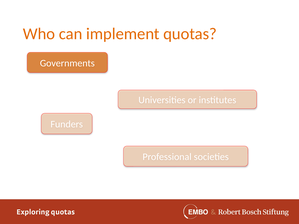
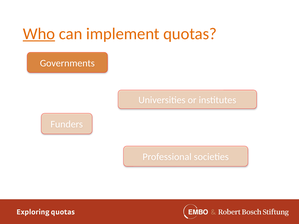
Who underline: none -> present (39, 34)
